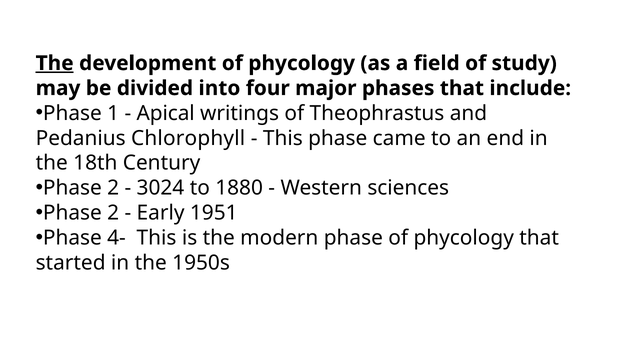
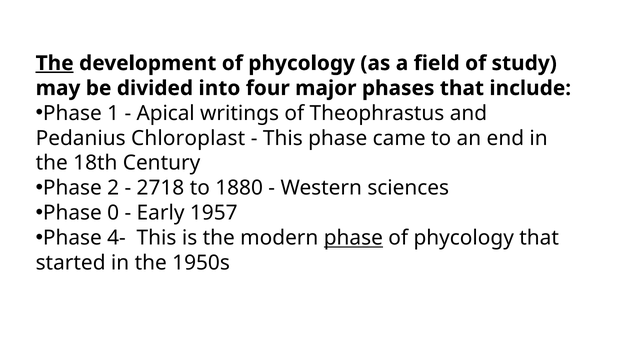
Chlorophyll: Chlorophyll -> Chloroplast (188, 138)
3024: 3024 -> 2718 (160, 188)
2: 2 -> 0 (113, 213)
1951: 1951 -> 1957 (214, 213)
phase underline: none -> present (353, 238)
